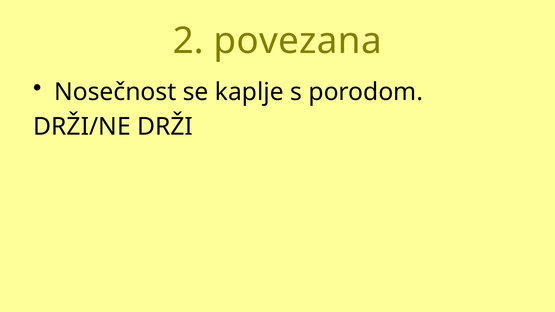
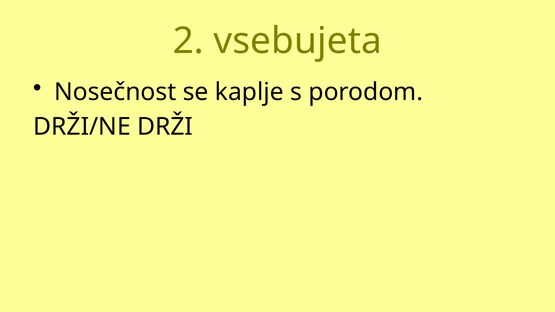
povezana: povezana -> vsebujeta (298, 41)
